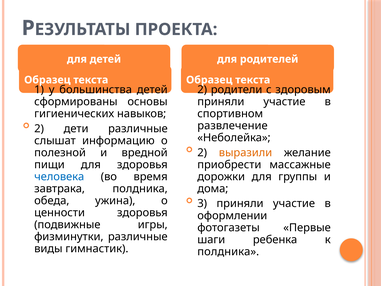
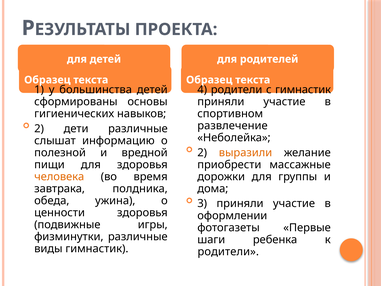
2: 2 -> 4 (202, 90)
с здоровым: здоровым -> гимнастик (303, 90)
человека colour: blue -> orange (59, 177)
полдника: полдника -> родители (228, 251)
